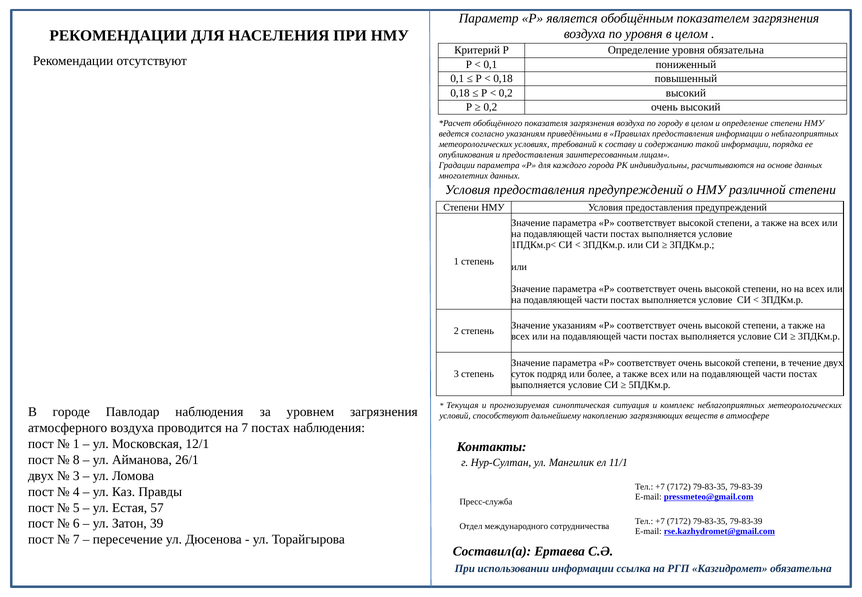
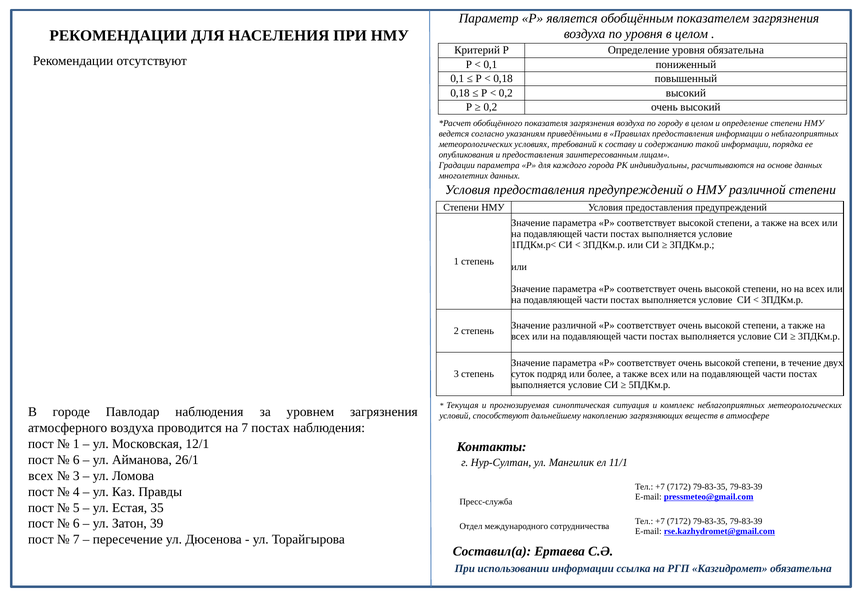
Значение указаниям: указаниям -> различной (574, 325)
8: 8 -> 6 (76, 460)
двух: двух -> всех (41, 476)
57: 57 -> 35 (157, 507)
